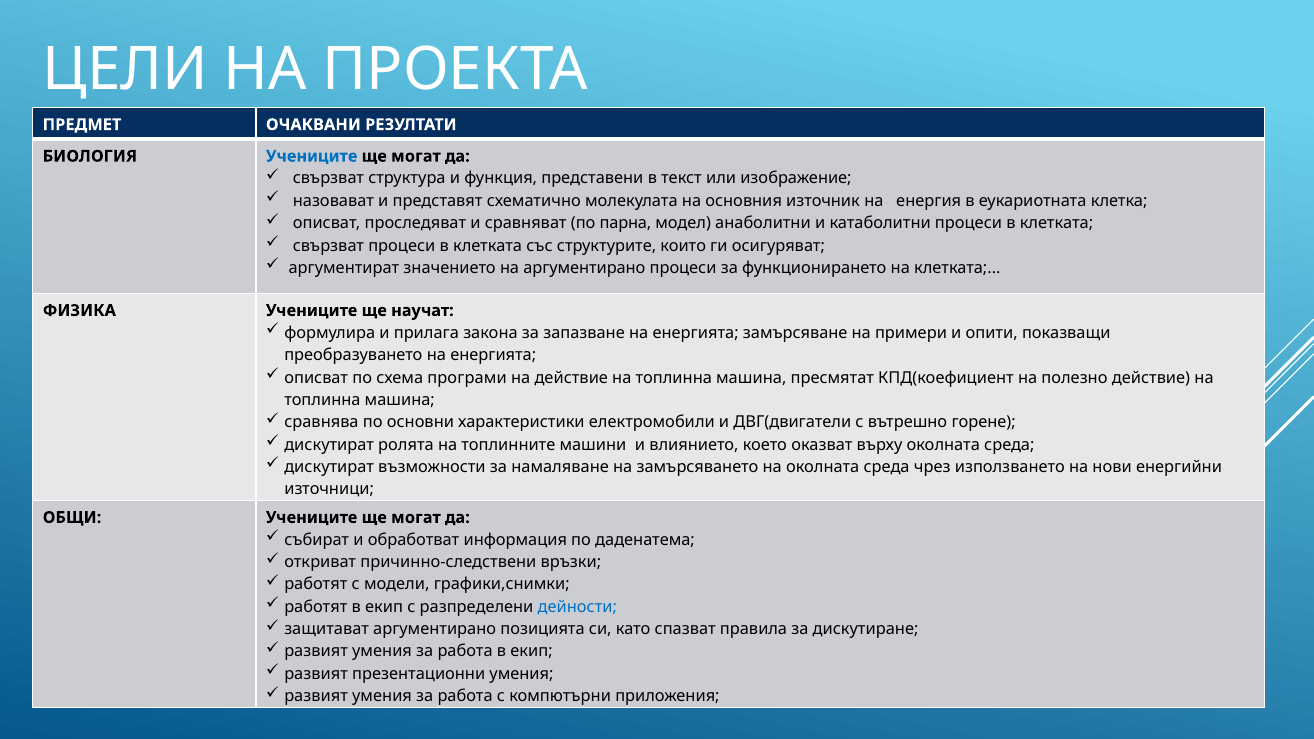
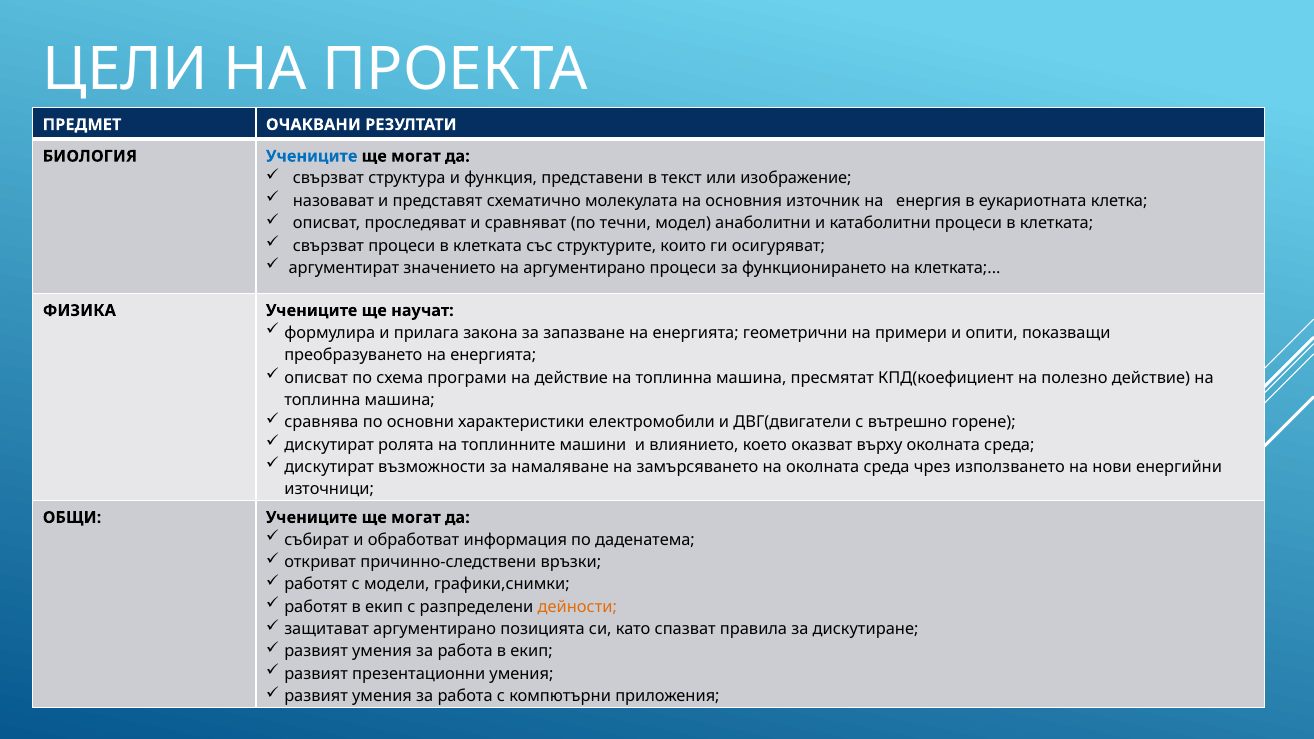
парна: парна -> течни (625, 223)
замърсяване: замърсяване -> геометрични (795, 333)
дейности colour: blue -> orange (577, 607)
